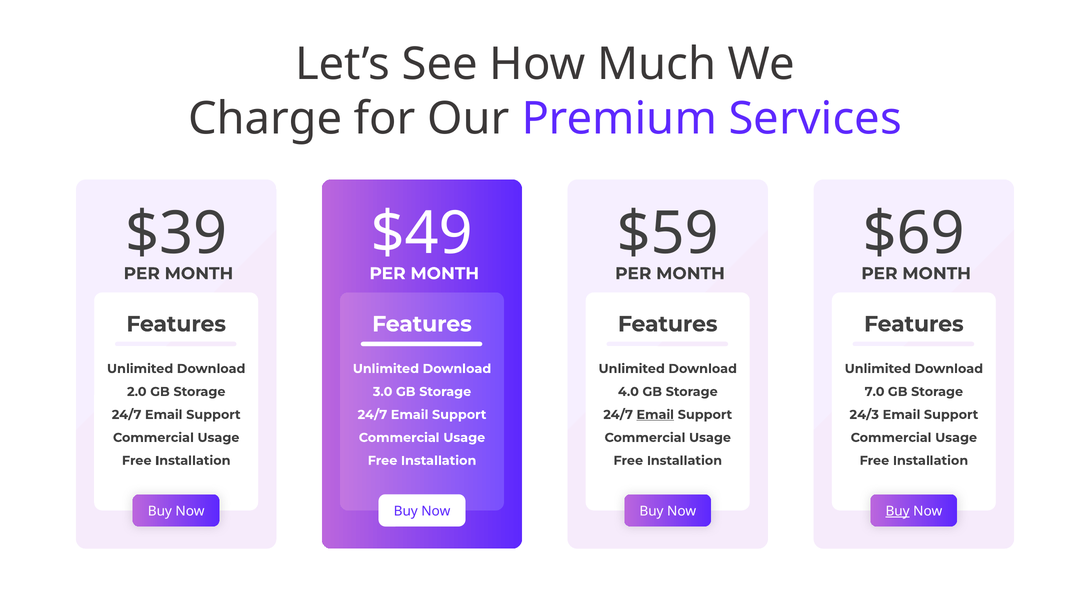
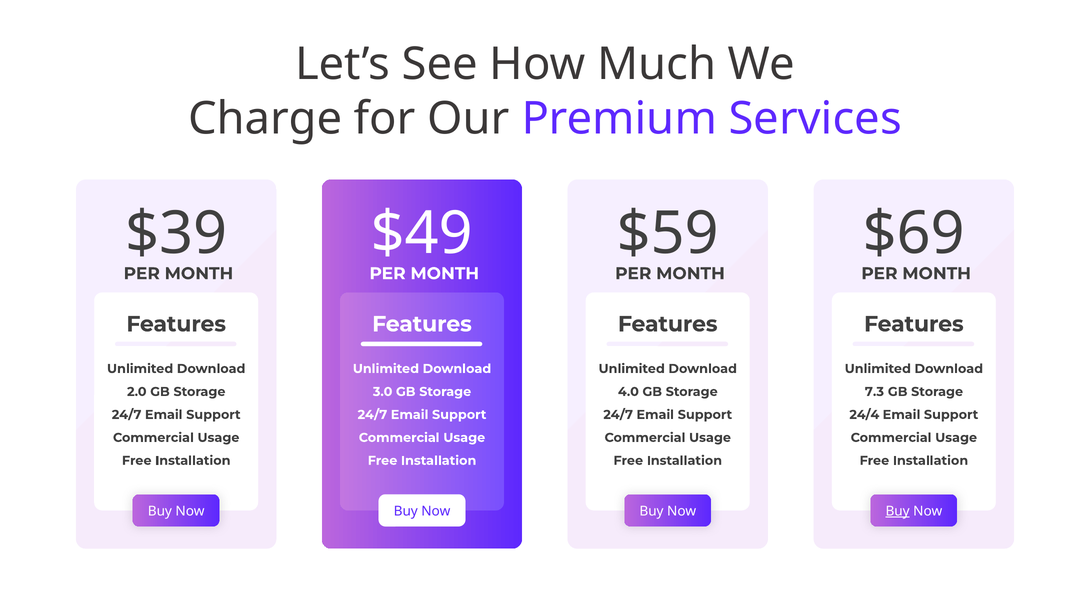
7.0: 7.0 -> 7.3 (874, 392)
Email underline: present -> none (655, 415)
24/3: 24/3 -> 24/4 (864, 415)
